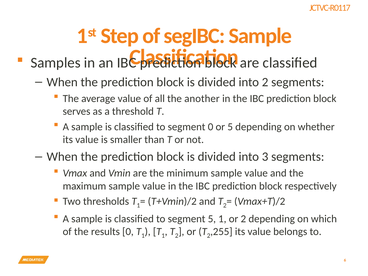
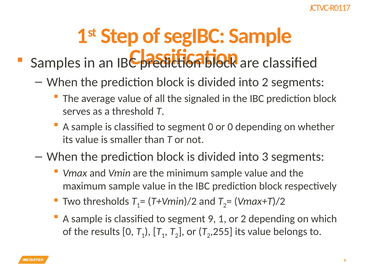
another: another -> signaled (202, 99)
or 5: 5 -> 0 (230, 127)
segment 5: 5 -> 9 (212, 219)
